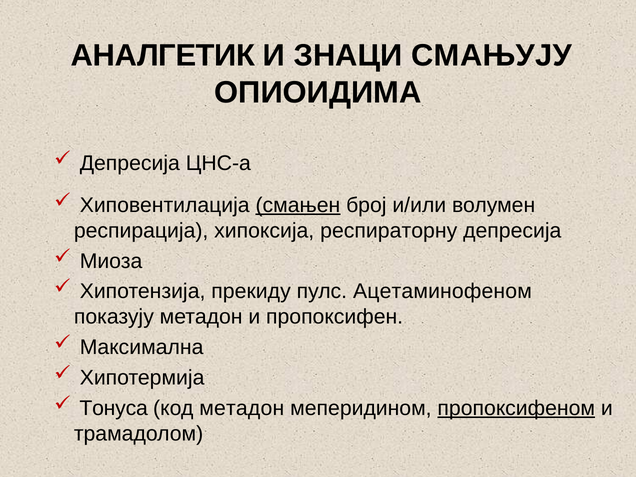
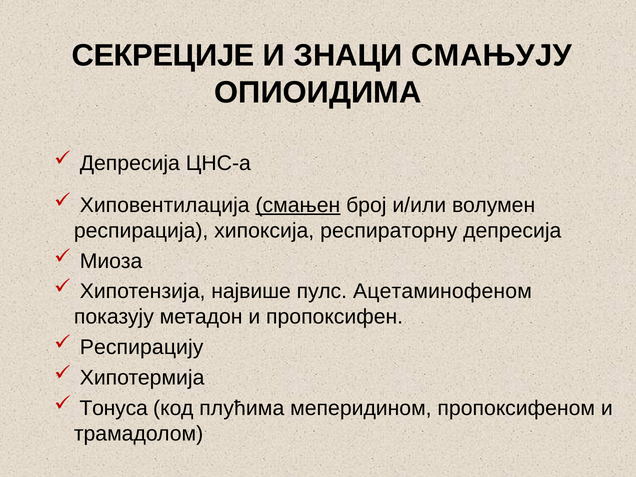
АНАЛГЕТИК: АНАЛГЕТИК -> СЕКРЕЦИЈЕ (163, 56)
прекиду: прекиду -> највише (251, 291)
Максимална: Максимална -> Респирацију (142, 347)
код метадон: метадон -> плућима (242, 408)
пропоксифеном underline: present -> none (516, 408)
